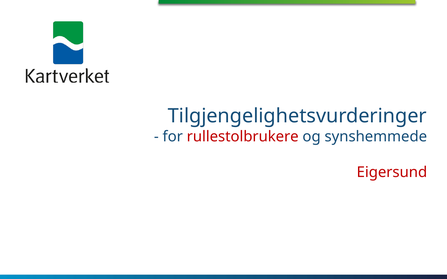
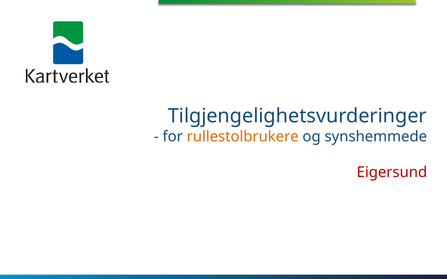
rullestolbrukere colour: red -> orange (243, 137)
